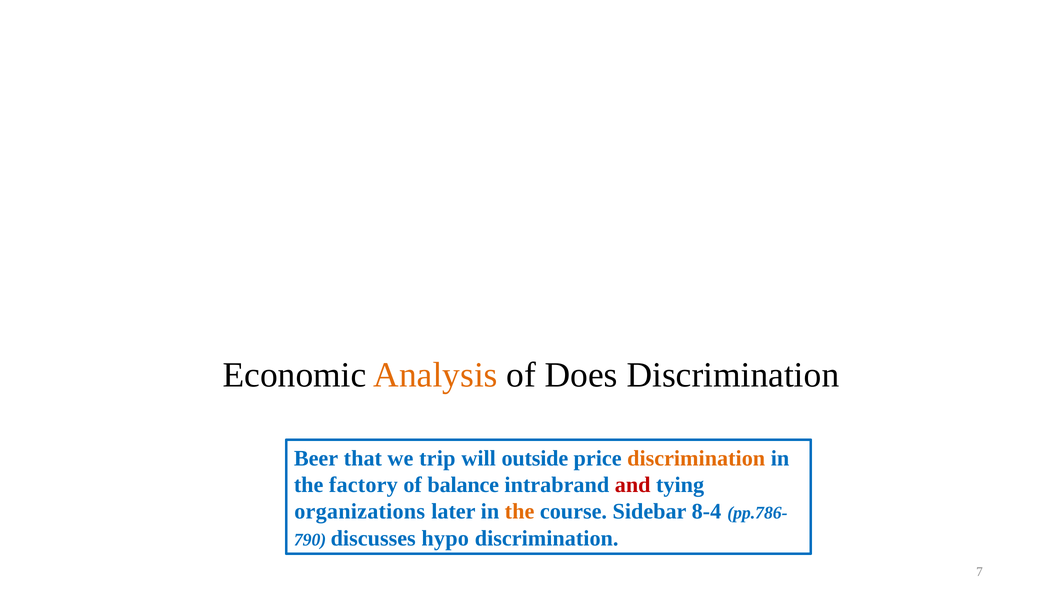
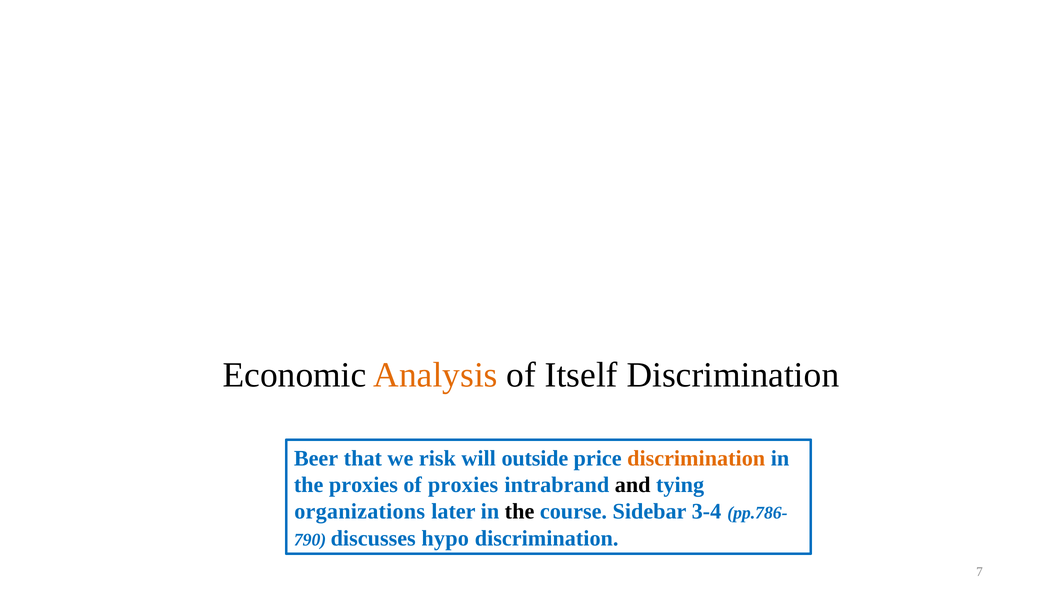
Does: Does -> Itself (581, 375)
trip: trip -> risk (437, 458)
the factory: factory -> proxies (363, 485)
of balance: balance -> proxies (463, 485)
and colour: red -> black (633, 485)
the colour: orange -> black (520, 511)
8-4: 8-4 -> 3-4 (706, 511)
